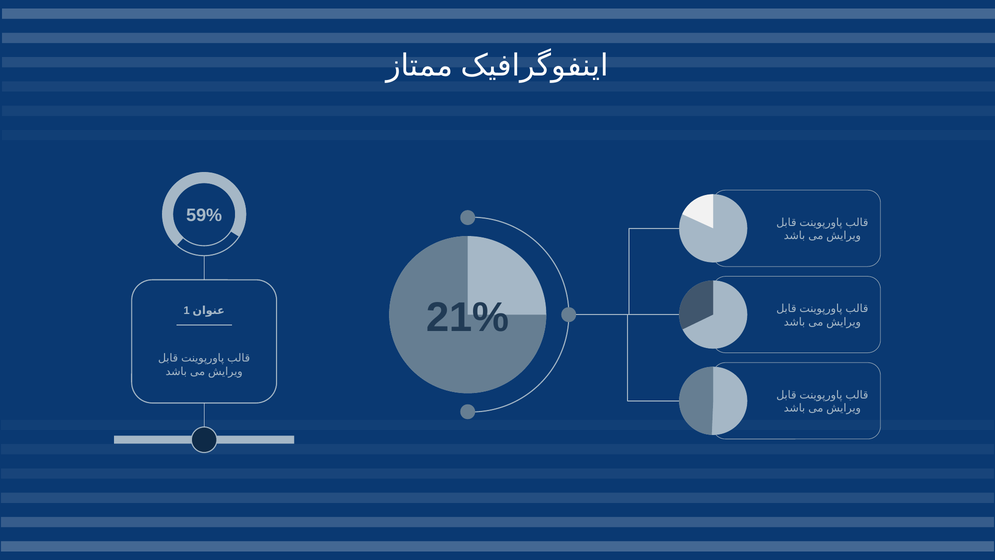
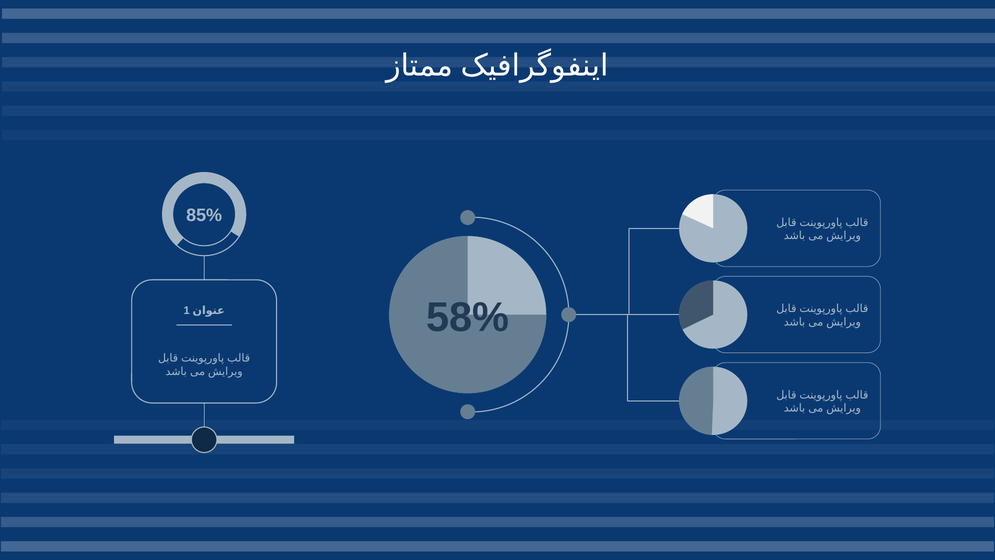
59%: 59% -> 85% (204, 215)
21%: 21% -> 58% (468, 317)
